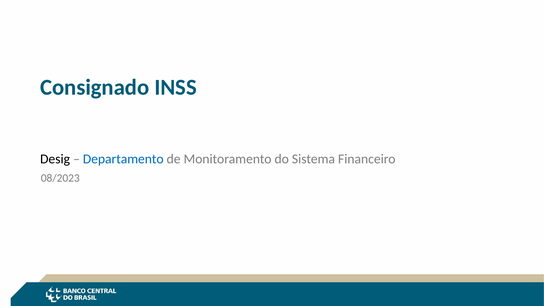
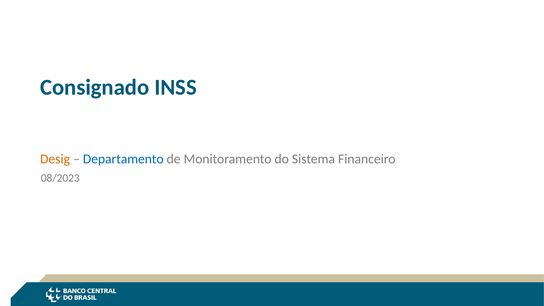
Desig colour: black -> orange (55, 159)
